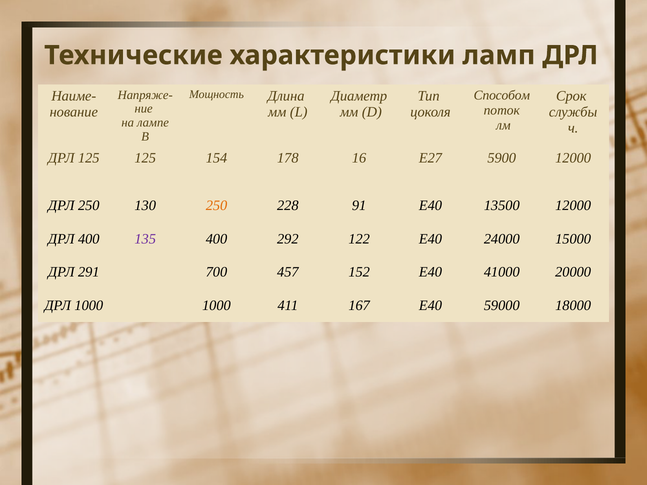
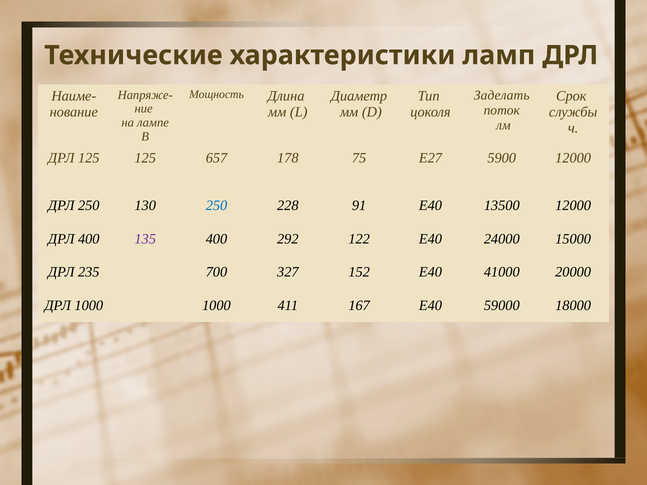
Способом: Способом -> Заделать (502, 95)
154: 154 -> 657 (217, 158)
16: 16 -> 75 (359, 158)
250 colour: orange -> blue (217, 206)
291: 291 -> 235 (89, 272)
457: 457 -> 327 (288, 272)
